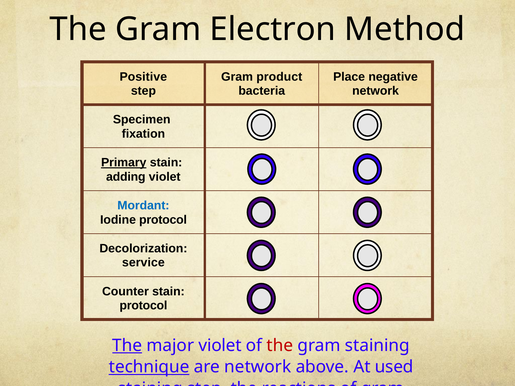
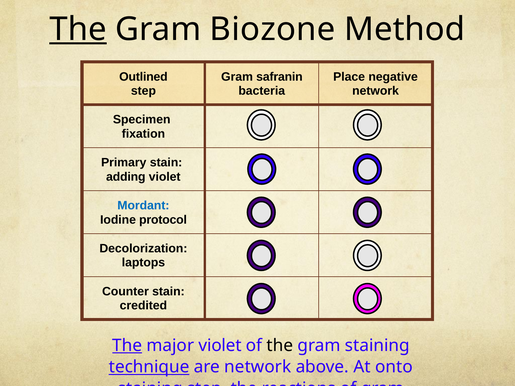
The underline: none -> present (78, 29)
Electron: Electron -> Biozone (273, 29)
Positive: Positive -> Outlined (143, 77)
product: product -> safranin (279, 77)
Primary underline: present -> none (124, 163)
service: service -> laptops (143, 263)
protocol: protocol -> credited (143, 306)
the colour: red -> black (280, 346)
used: used -> onto (394, 367)
